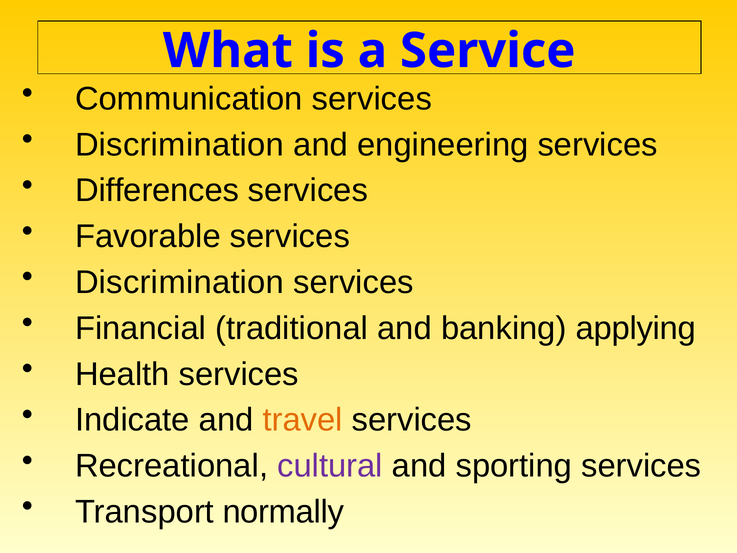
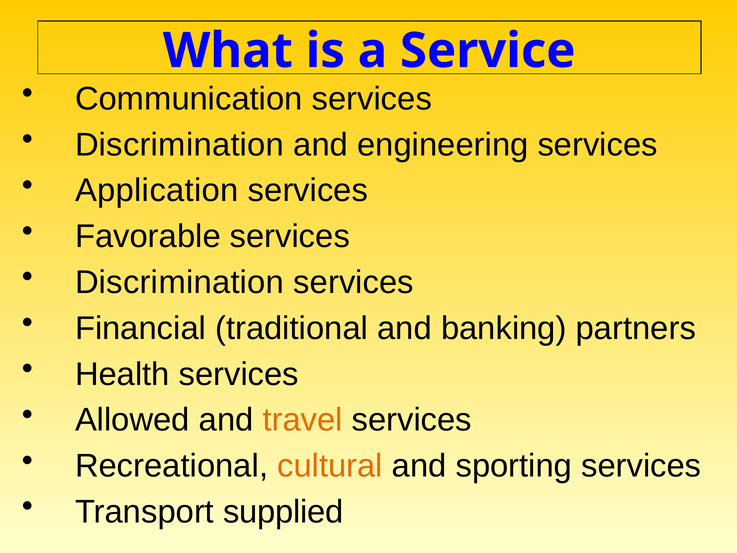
Differences: Differences -> Application (157, 191)
applying: applying -> partners (636, 328)
Indicate: Indicate -> Allowed (132, 420)
cultural colour: purple -> orange (330, 466)
normally: normally -> supplied (283, 512)
